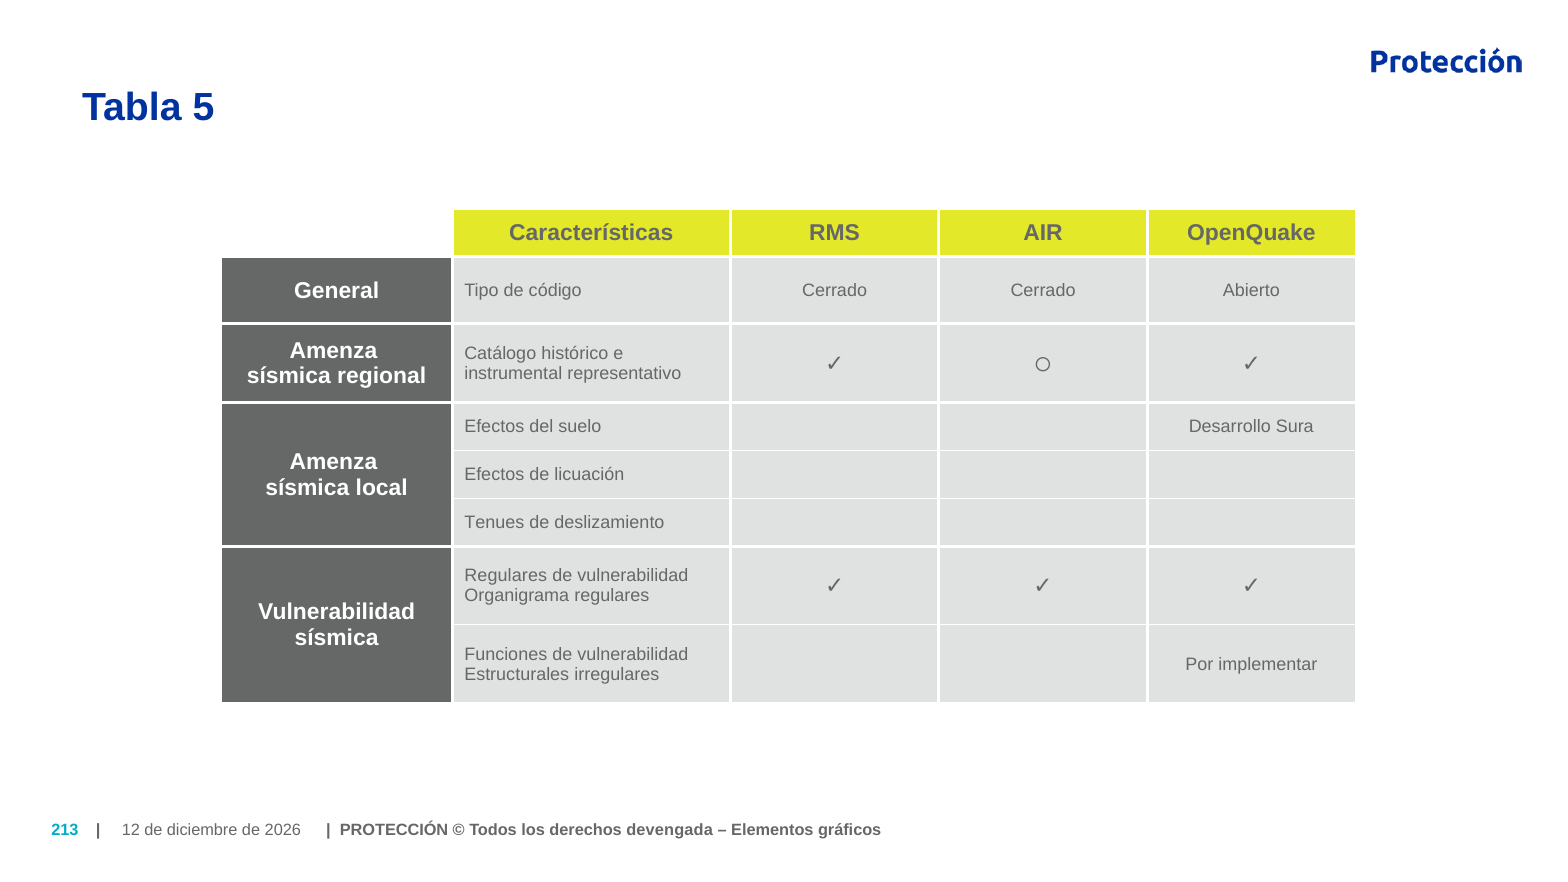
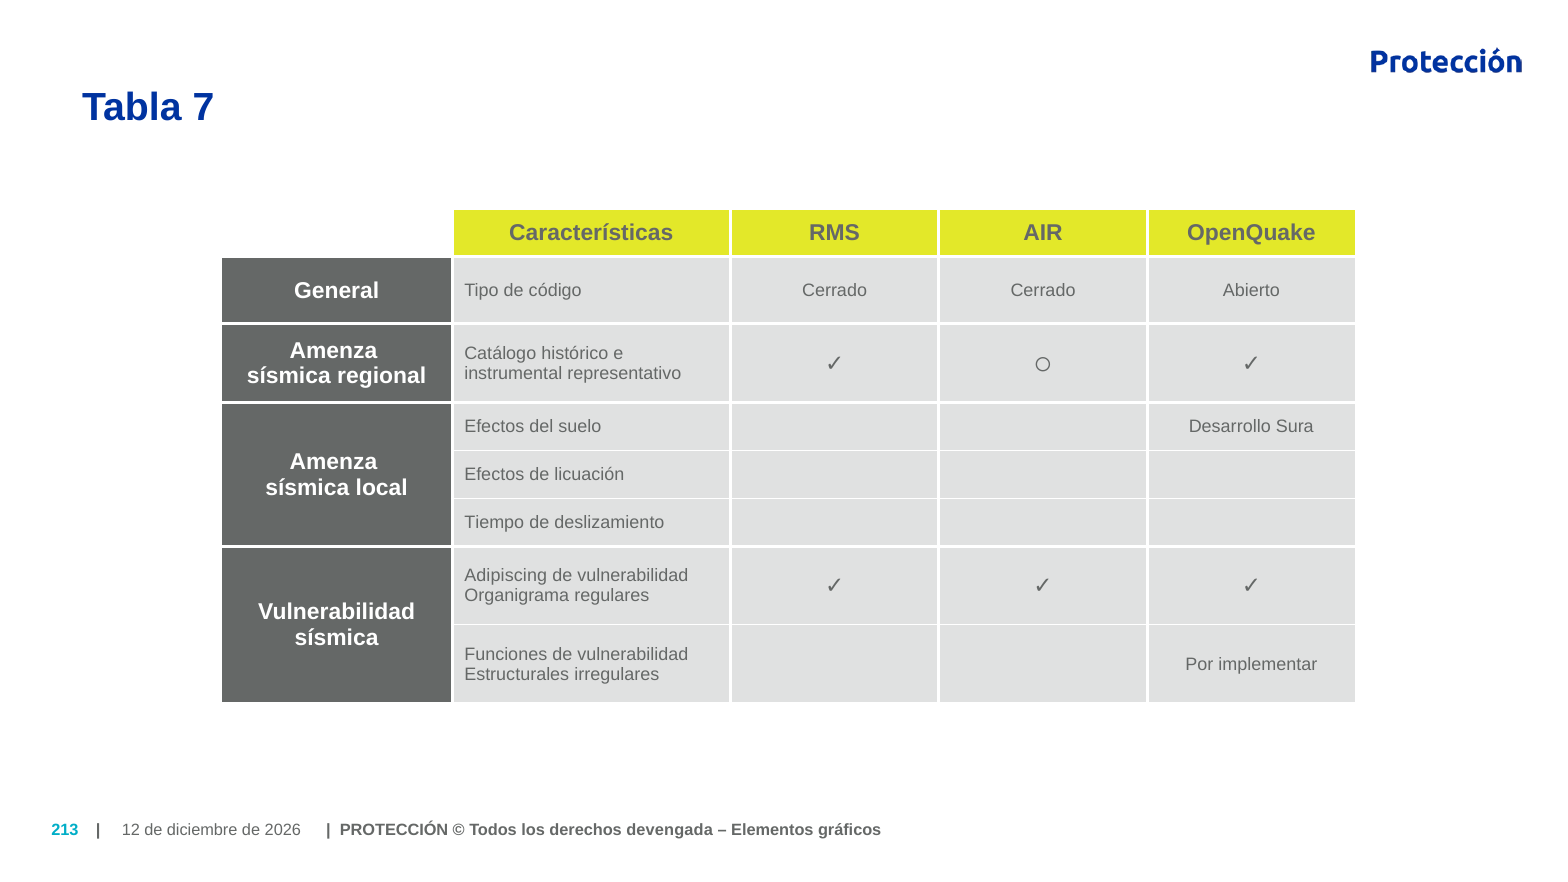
5: 5 -> 7 (203, 107)
Tenues: Tenues -> Tiempo (494, 523)
Regulares: Regulares -> Adipiscing (506, 576)
